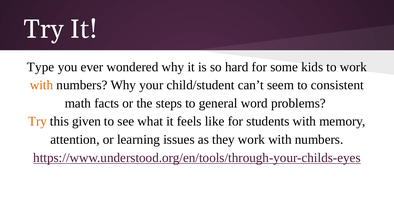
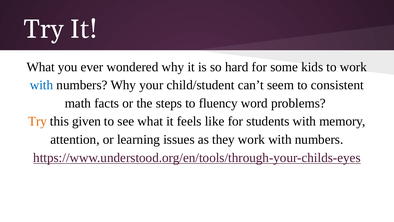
Type: Type -> What (41, 67)
with colour: orange -> blue (42, 85)
general: general -> fluency (218, 103)
